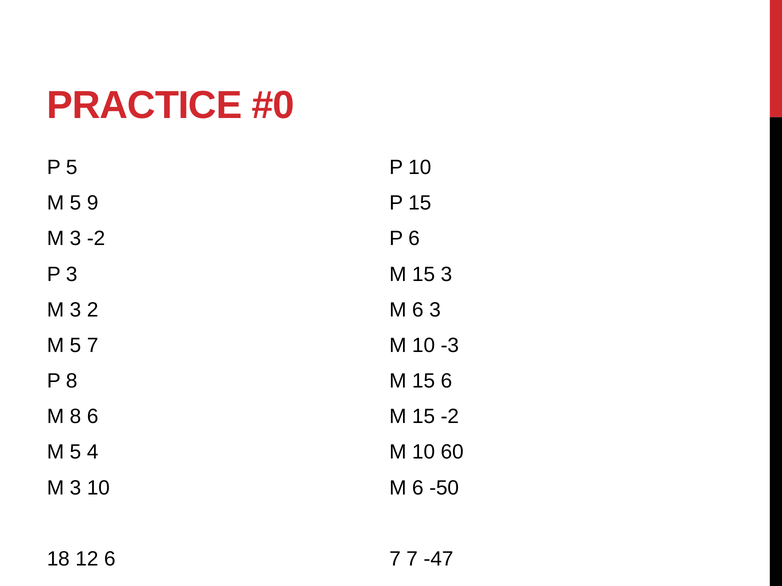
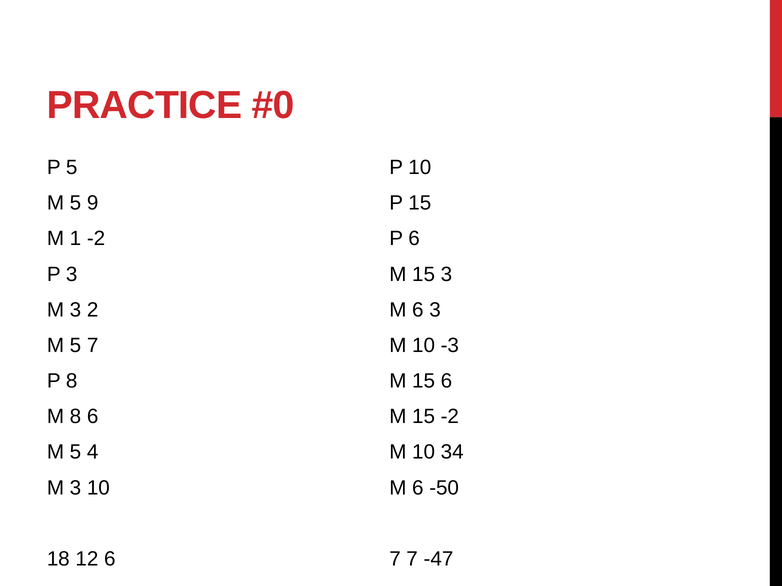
3: 3 -> 1 (75, 239)
60: 60 -> 34 (452, 453)
